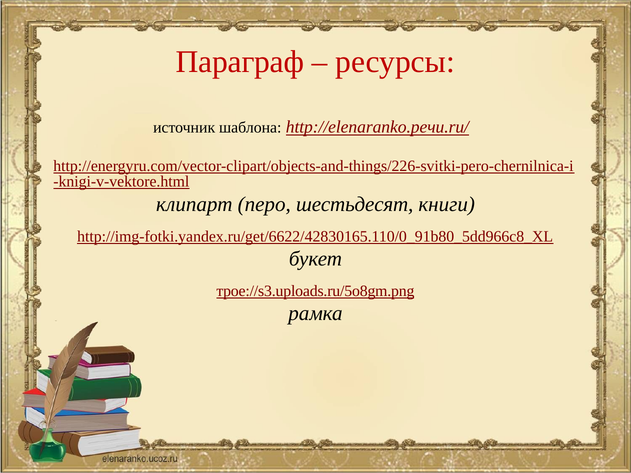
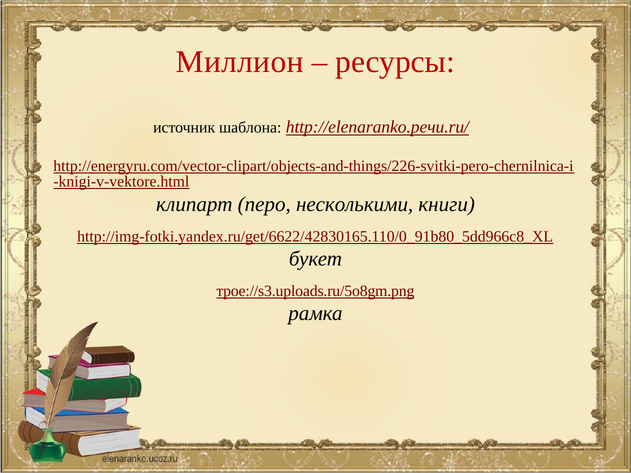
Параграф: Параграф -> Миллион (240, 62)
шестьдесят: шестьдесят -> несколькими (355, 204)
